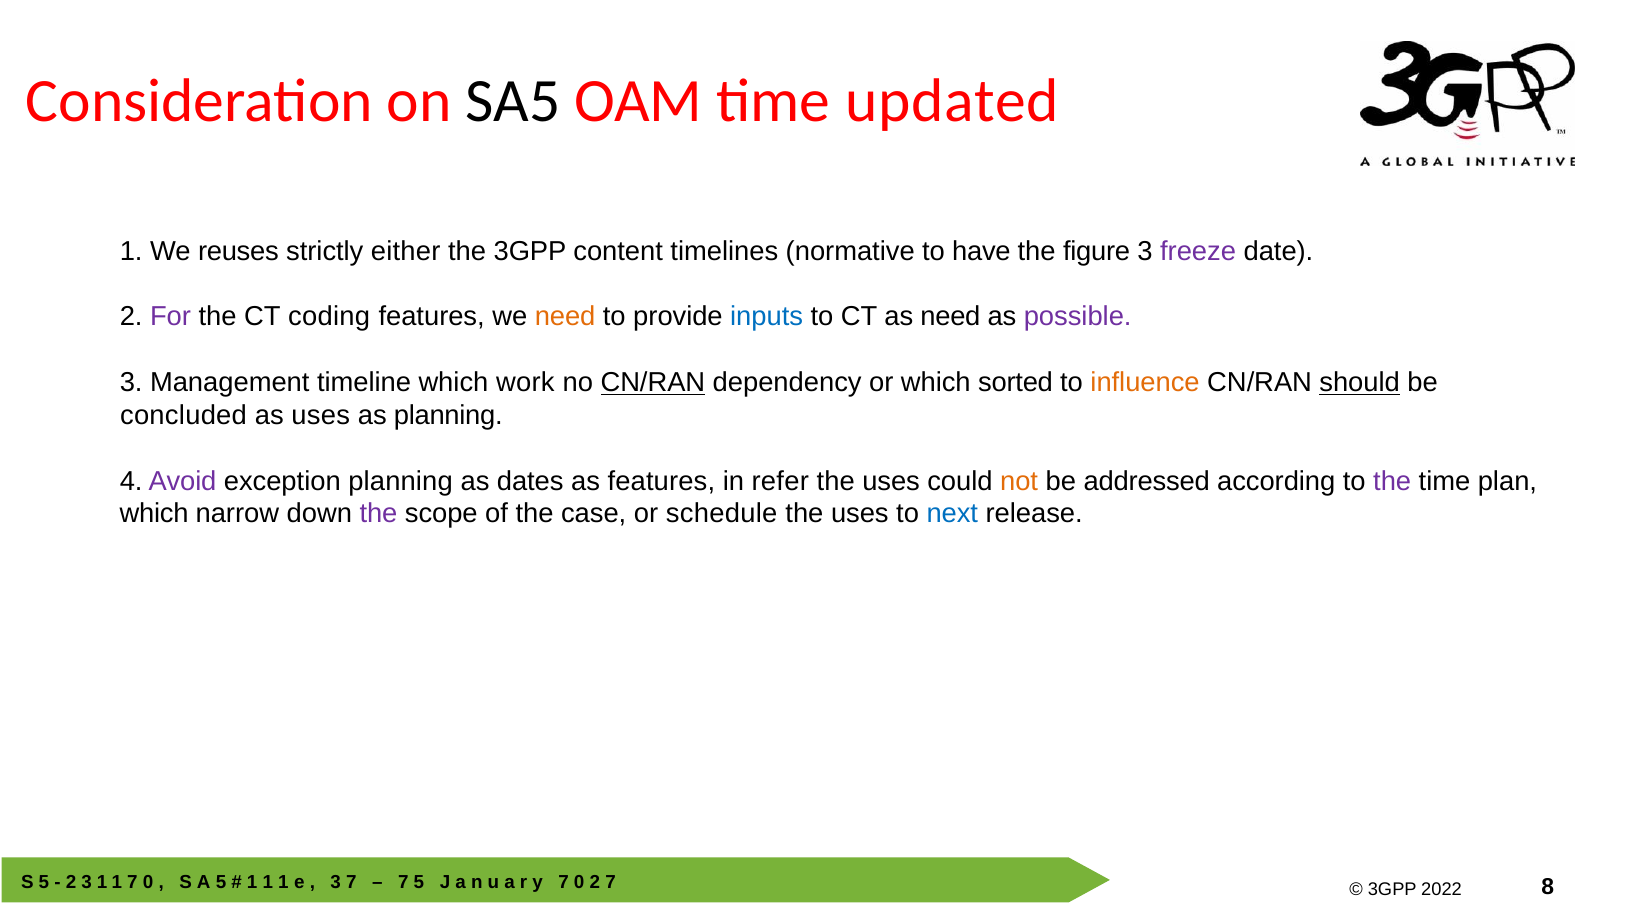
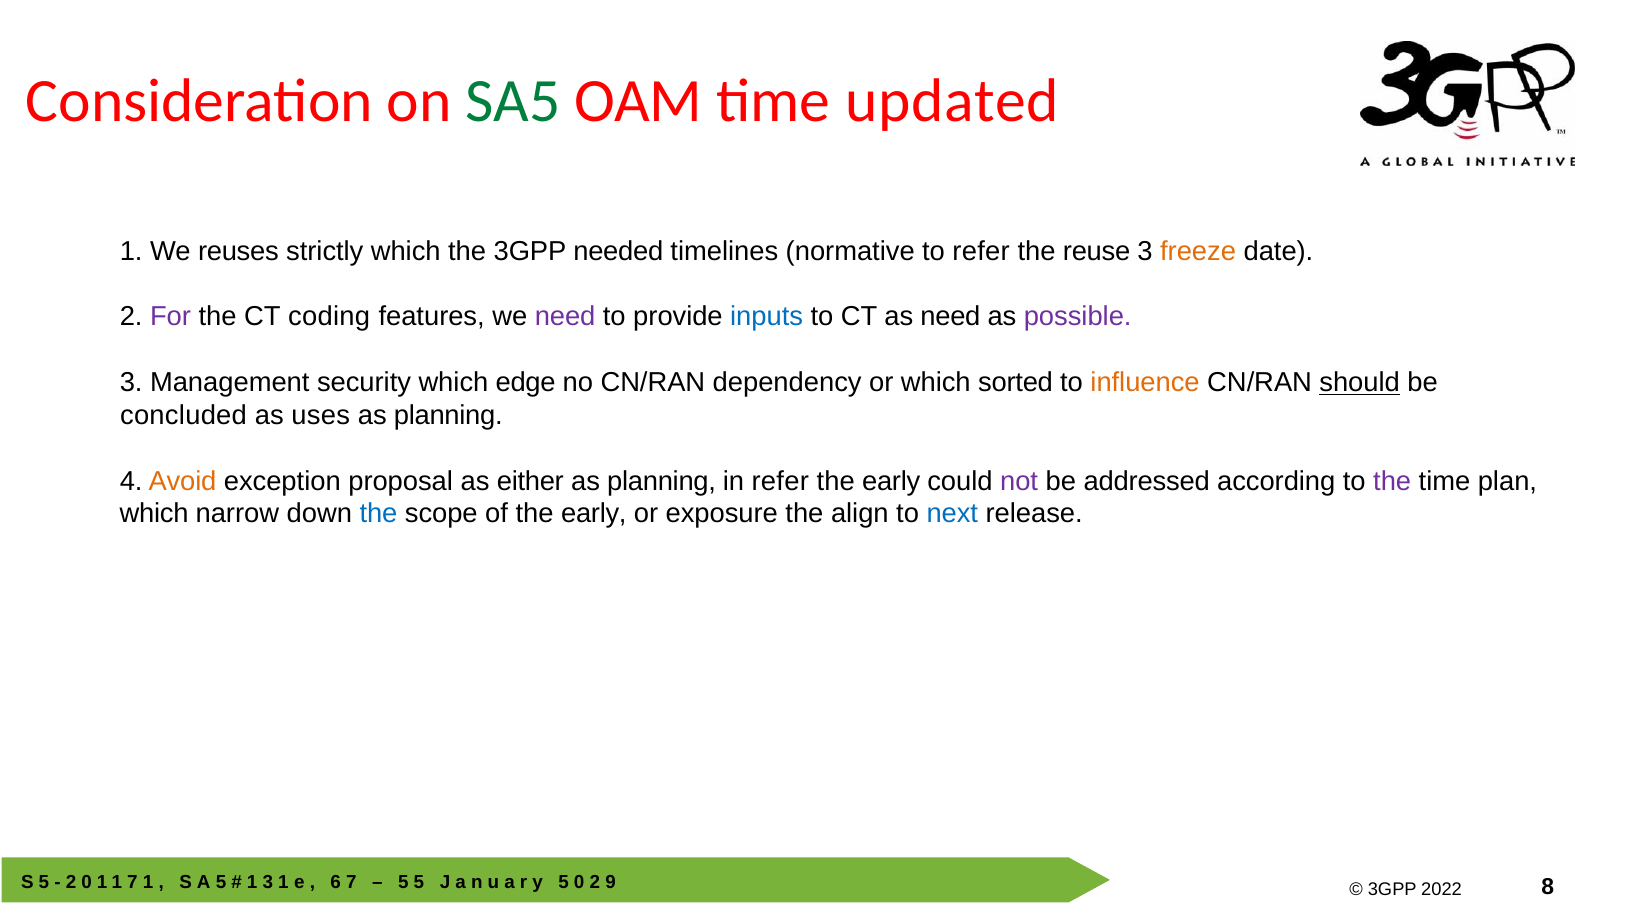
SA5 colour: black -> green (513, 101)
strictly either: either -> which (406, 251)
content: content -> needed (618, 251)
to have: have -> refer (981, 251)
figure: figure -> reuse (1097, 251)
freeze colour: purple -> orange (1198, 251)
need colour: orange -> purple (565, 317)
timeline: timeline -> security (364, 383)
work: work -> edge (526, 383)
CN/RAN underline: present -> none (653, 383)
Avoid colour: purple -> orange (183, 481)
exception planning: planning -> proposal (401, 481)
dates: dates -> either (530, 481)
features: features -> planning (662, 481)
uses: uses -> early (891, 481)
not colour: orange -> purple (1019, 481)
the colour: purple -> blue (378, 514)
of the case: case -> early (594, 514)
schedule: schedule -> exposure (722, 514)
uses: uses -> align (860, 514)
2 3: 3 -> 0 (87, 882)
0: 0 -> 1 (148, 882)
1: 1 -> 3 (268, 882)
3: 3 -> 6 (336, 882)
7: 7 -> 5 (403, 882)
7: 7 -> 5 (564, 882)
2 7: 7 -> 9 (611, 882)
